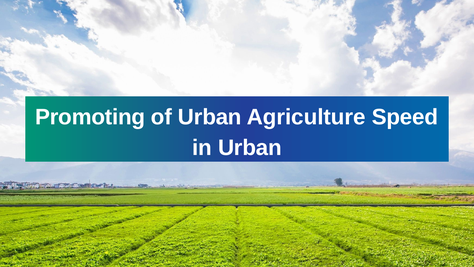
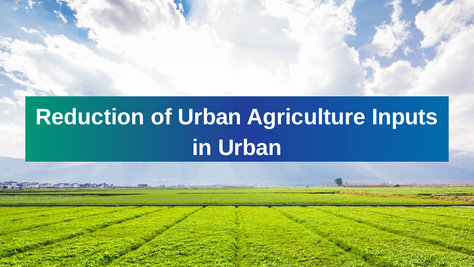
Promoting: Promoting -> Reduction (90, 117)
Speed: Speed -> Inputs (405, 117)
